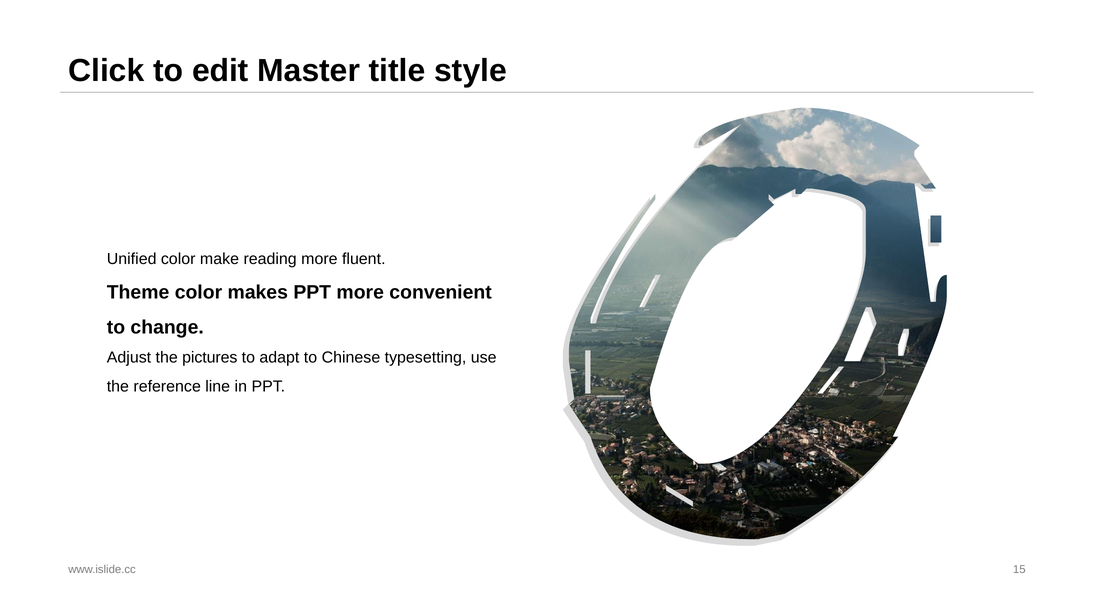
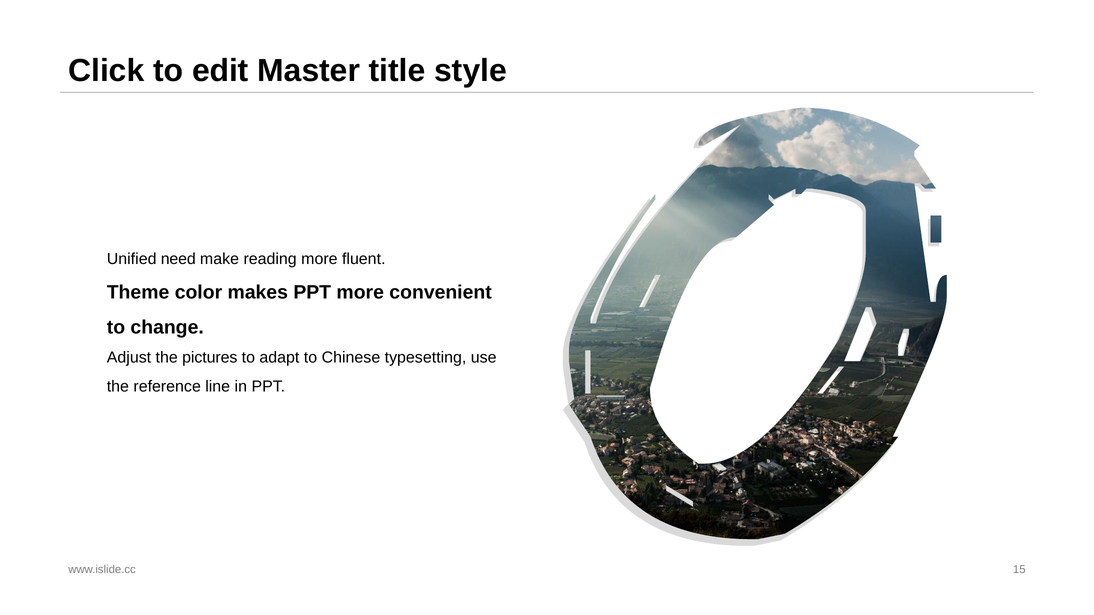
Unified color: color -> need (178, 259)
